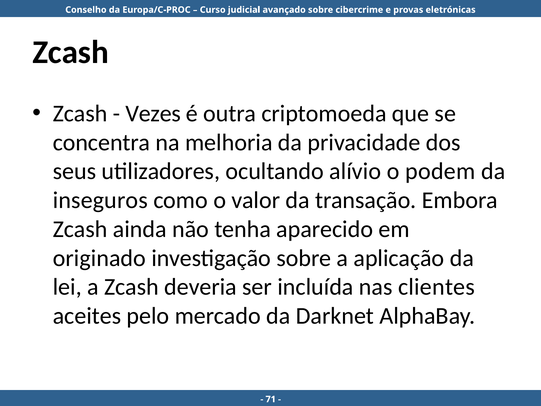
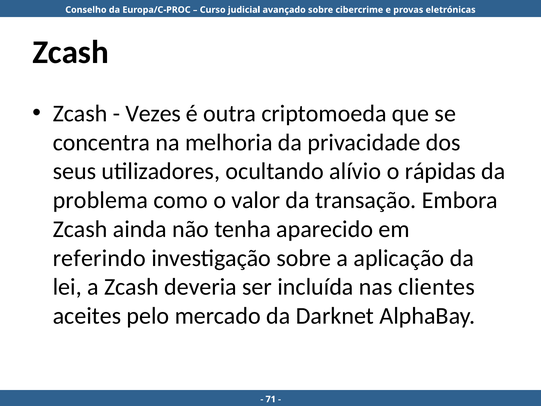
podem: podem -> rápidas (440, 171)
inseguros: inseguros -> problema (100, 200)
originado: originado -> referindo (99, 258)
